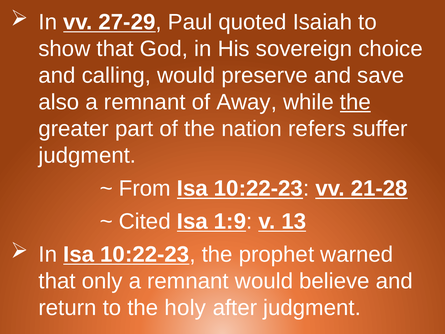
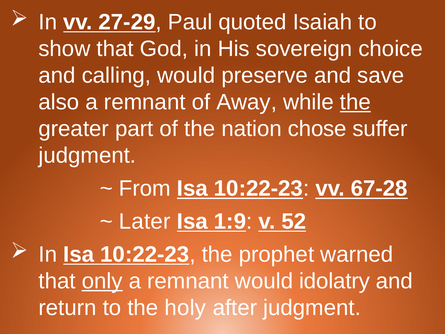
refers: refers -> chose (317, 129)
21-28: 21-28 -> 67-28 (379, 188)
Cited: Cited -> Later (145, 221)
13: 13 -> 52 (294, 221)
only underline: none -> present (102, 281)
believe: believe -> idolatry (335, 281)
